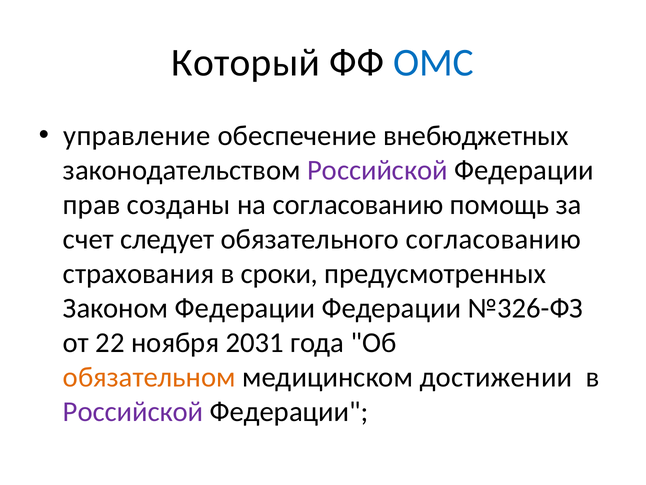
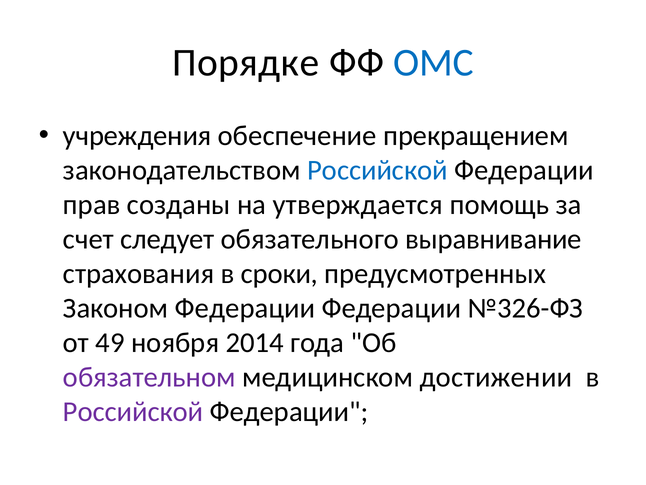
Который: Который -> Порядке (246, 63)
управление: управление -> учреждения (137, 136)
внебюджетных: внебюджетных -> прекращением (476, 136)
Российской colour: purple -> blue (378, 170)
на согласованию: согласованию -> утверждается (358, 205)
обязательного согласованию: согласованию -> выравнивание (493, 239)
22: 22 -> 49 (110, 342)
2031: 2031 -> 2014 (255, 342)
обязательном colour: orange -> purple (149, 377)
